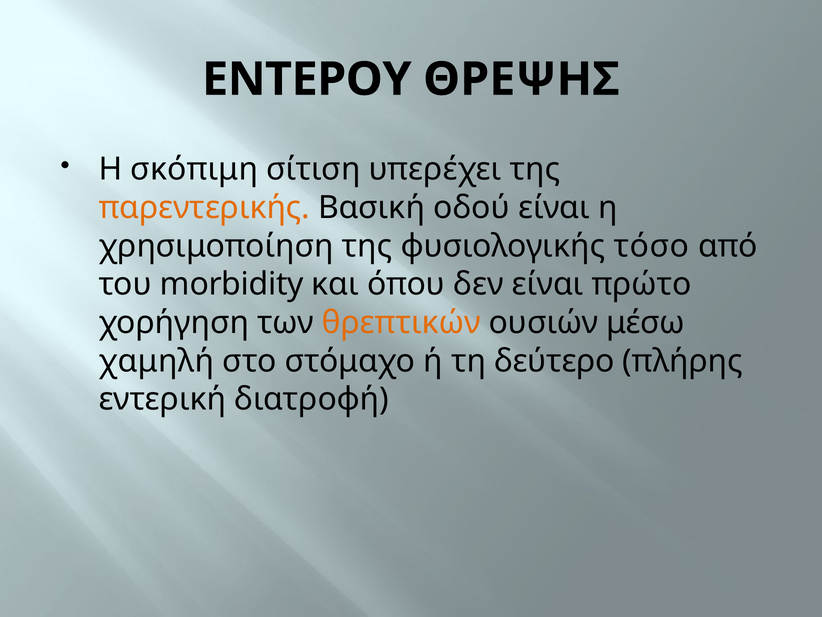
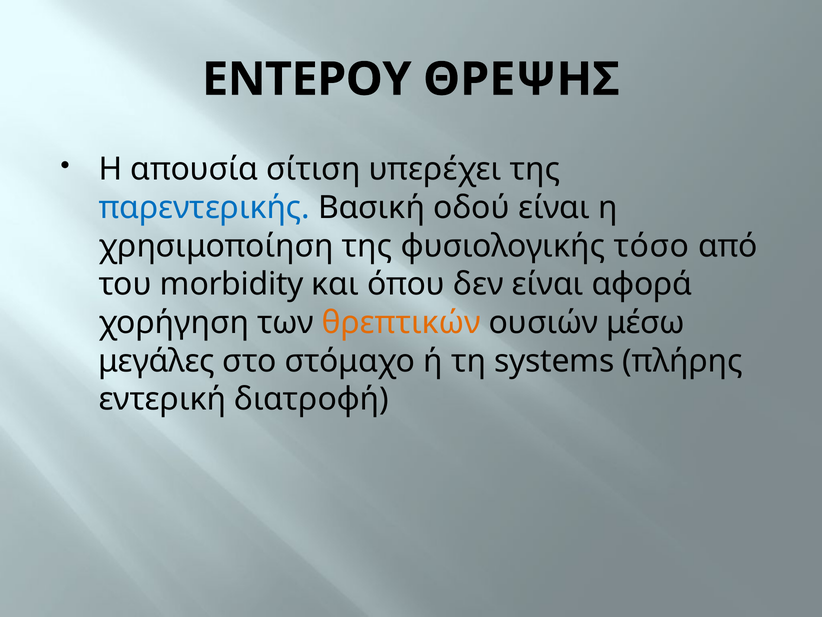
σκόπιμη: σκόπιμη -> απουσία (194, 169)
παρεντερικής colour: orange -> blue (204, 208)
πρώτο: πρώτο -> αφορά (642, 284)
χαμηλή: χαμηλή -> μεγάλες (156, 361)
δεύτερο: δεύτερο -> systems (554, 361)
